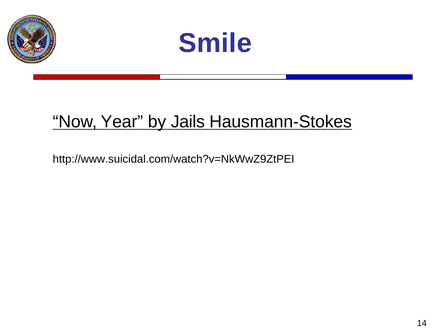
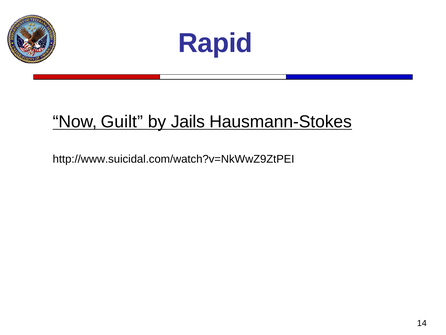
Smile: Smile -> Rapid (215, 43)
Year: Year -> Guilt (122, 122)
